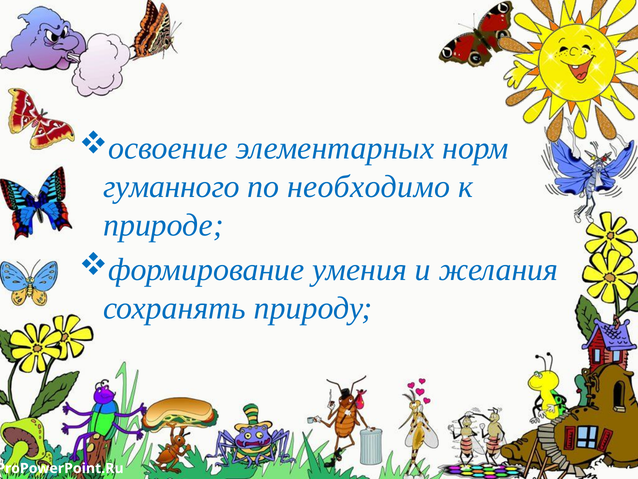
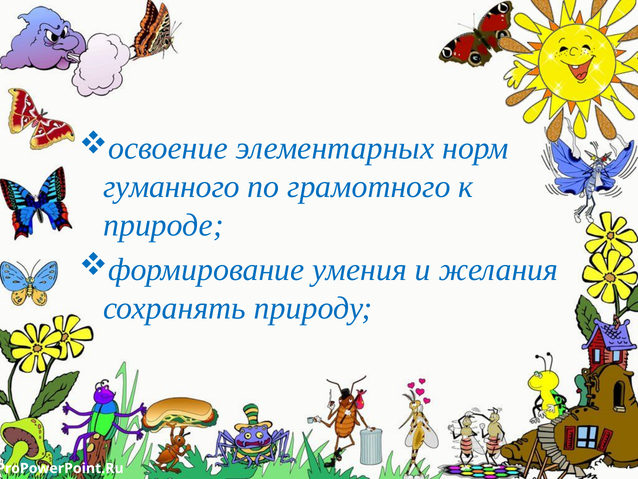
необходимо: необходимо -> грамотного (369, 187)
